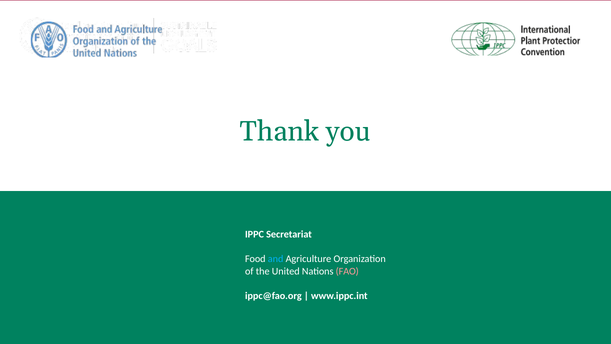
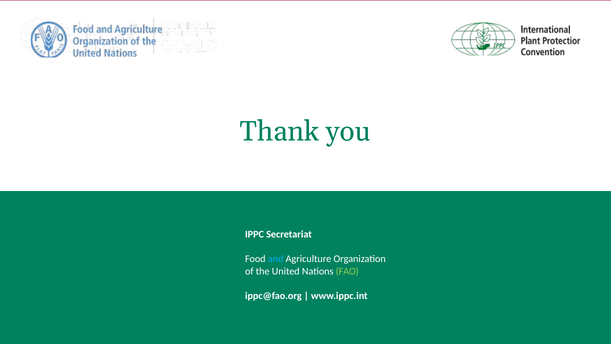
FAO colour: pink -> light green (347, 271)
